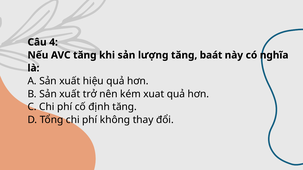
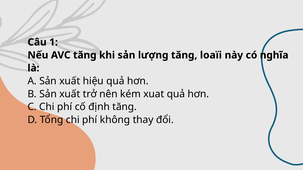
4: 4 -> 1 (54, 42)
baát: baát -> loaïi (211, 55)
